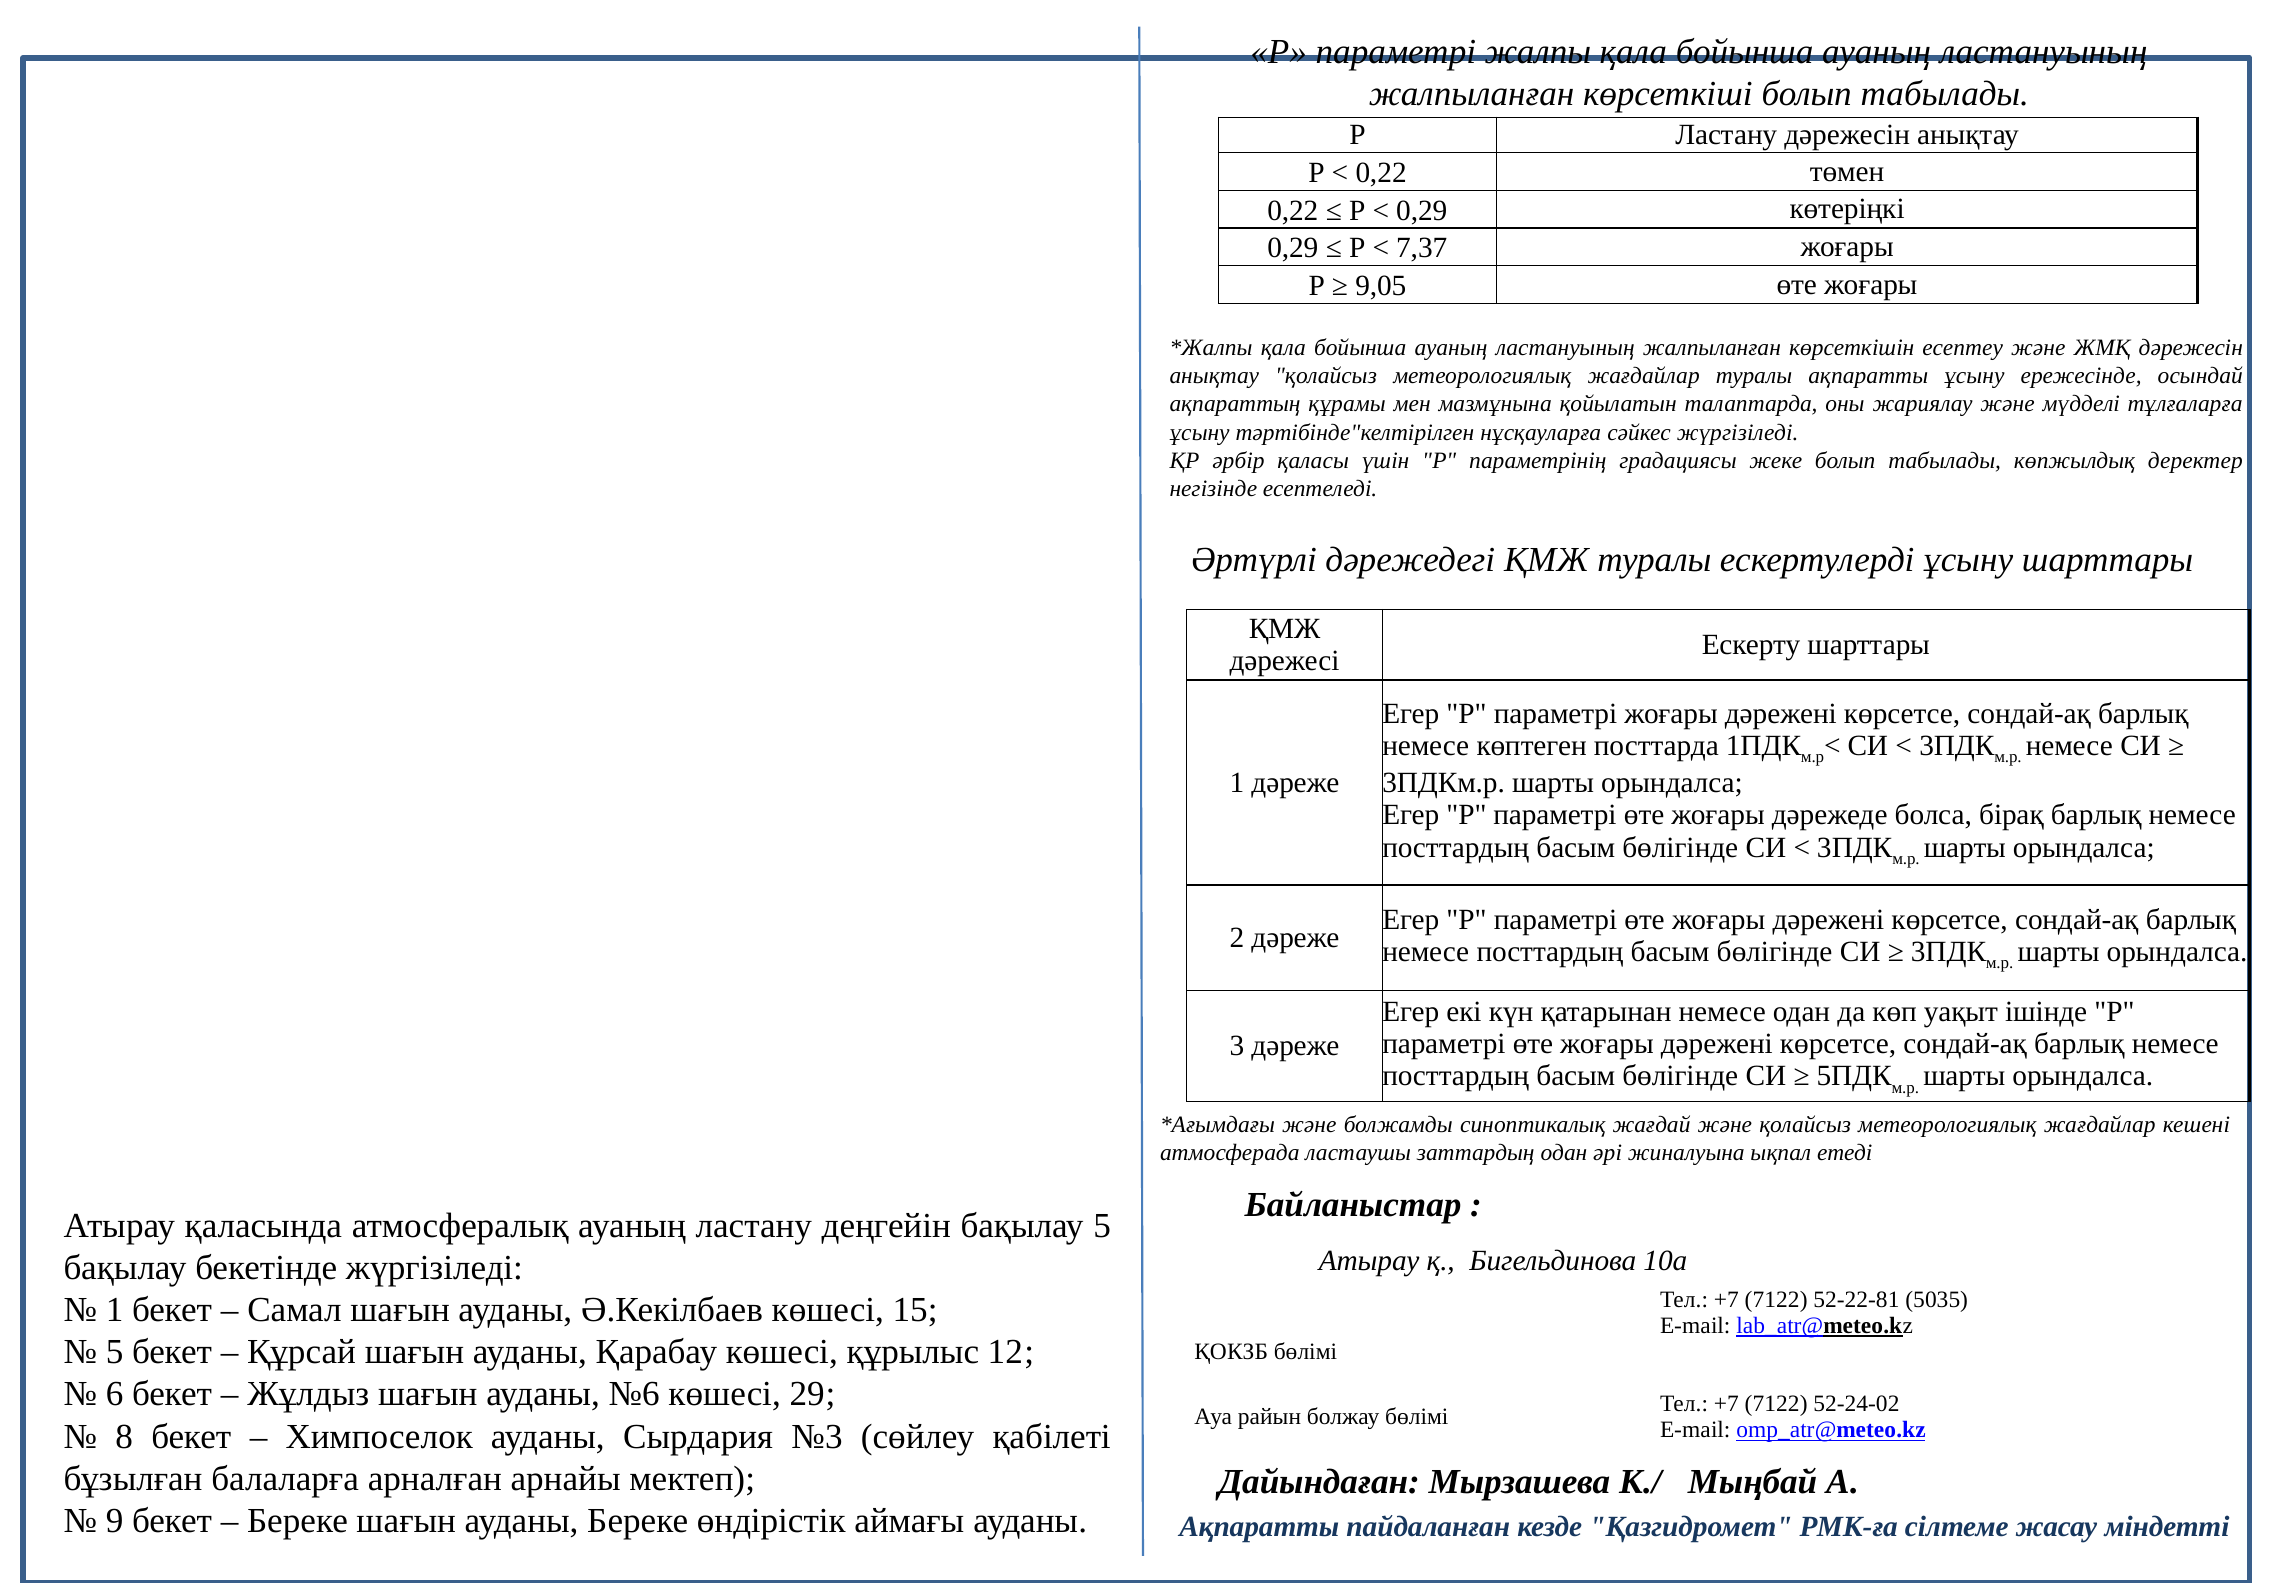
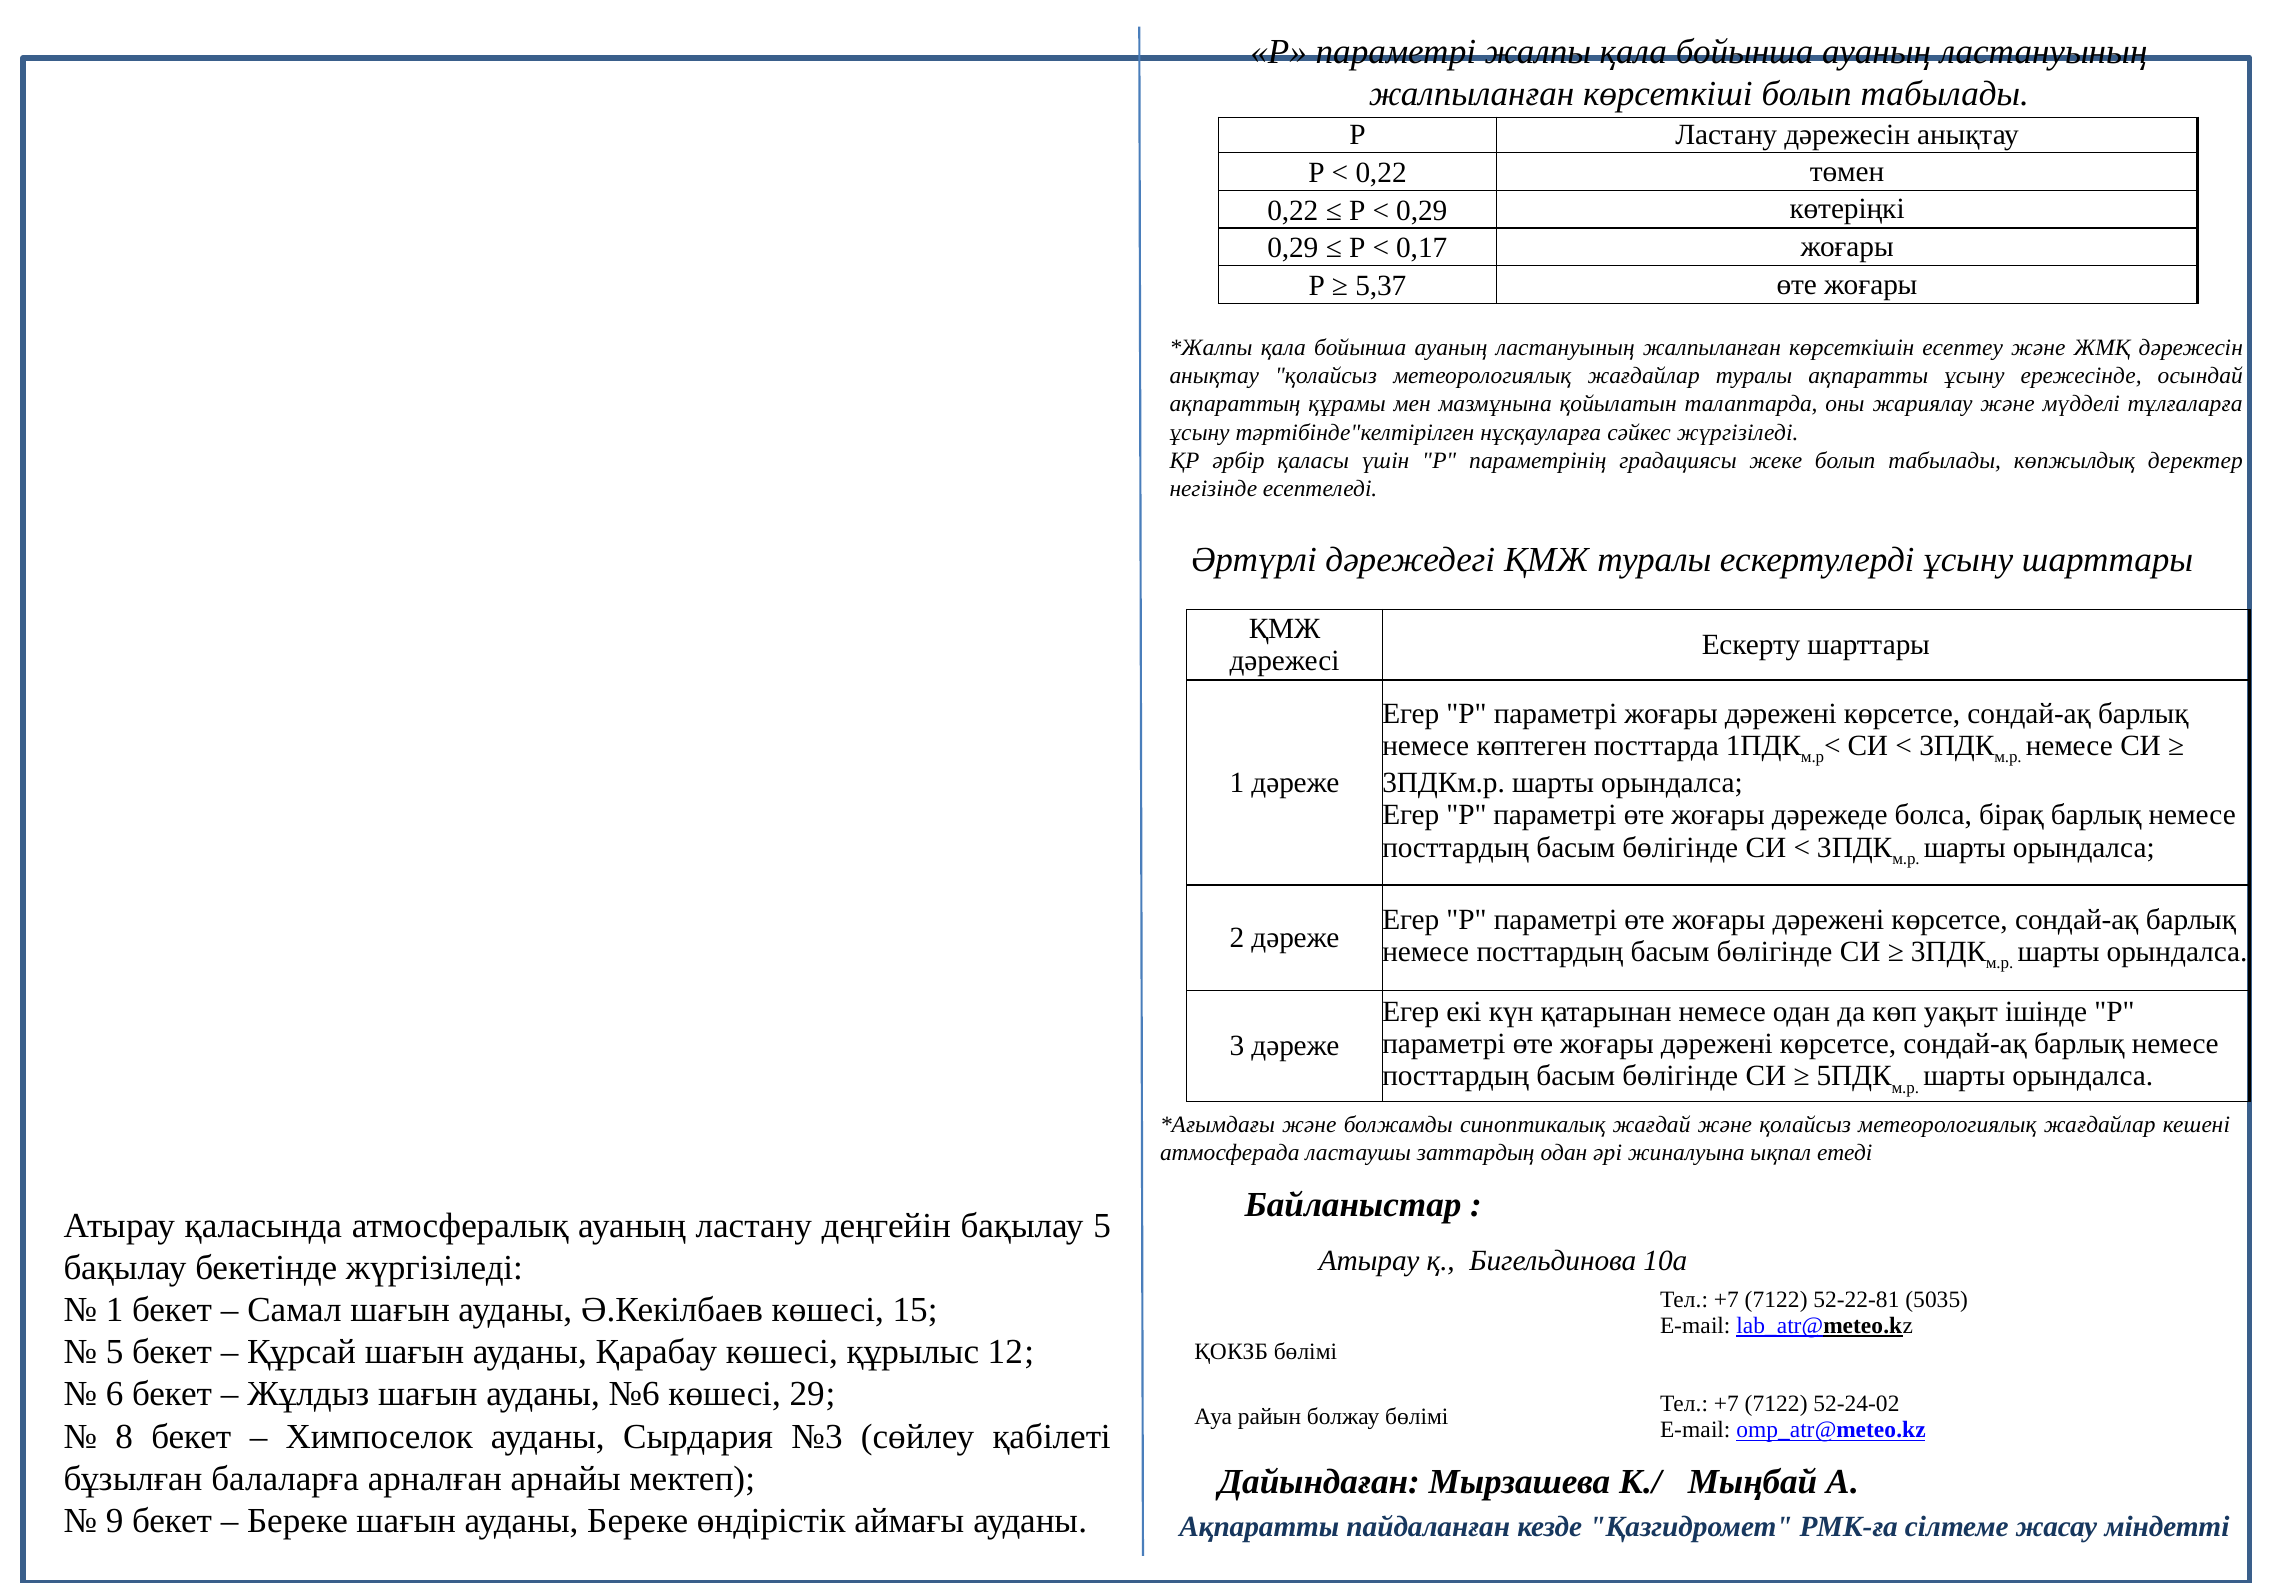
7,37: 7,37 -> 0,17 (1422, 248)
9,05: 9,05 -> 5,37 (1381, 286)
